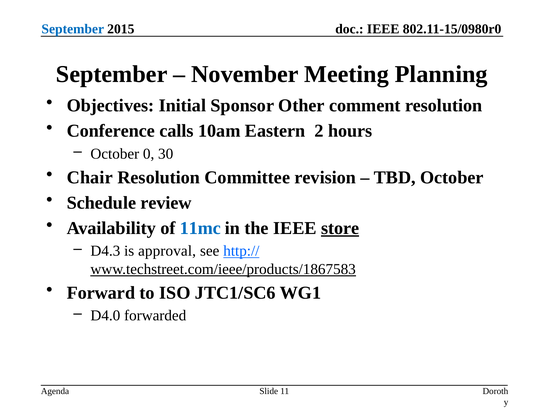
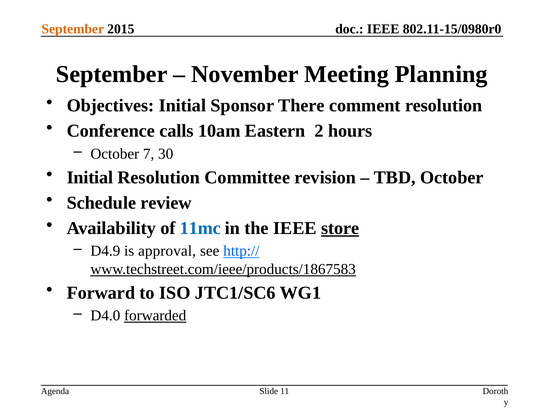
September colour: blue -> orange (73, 29)
Other: Other -> There (301, 106)
0: 0 -> 7 (149, 154)
Chair: Chair -> Initial (90, 177)
D4.3: D4.3 -> D4.9 (105, 251)
forwarded underline: none -> present (155, 316)
